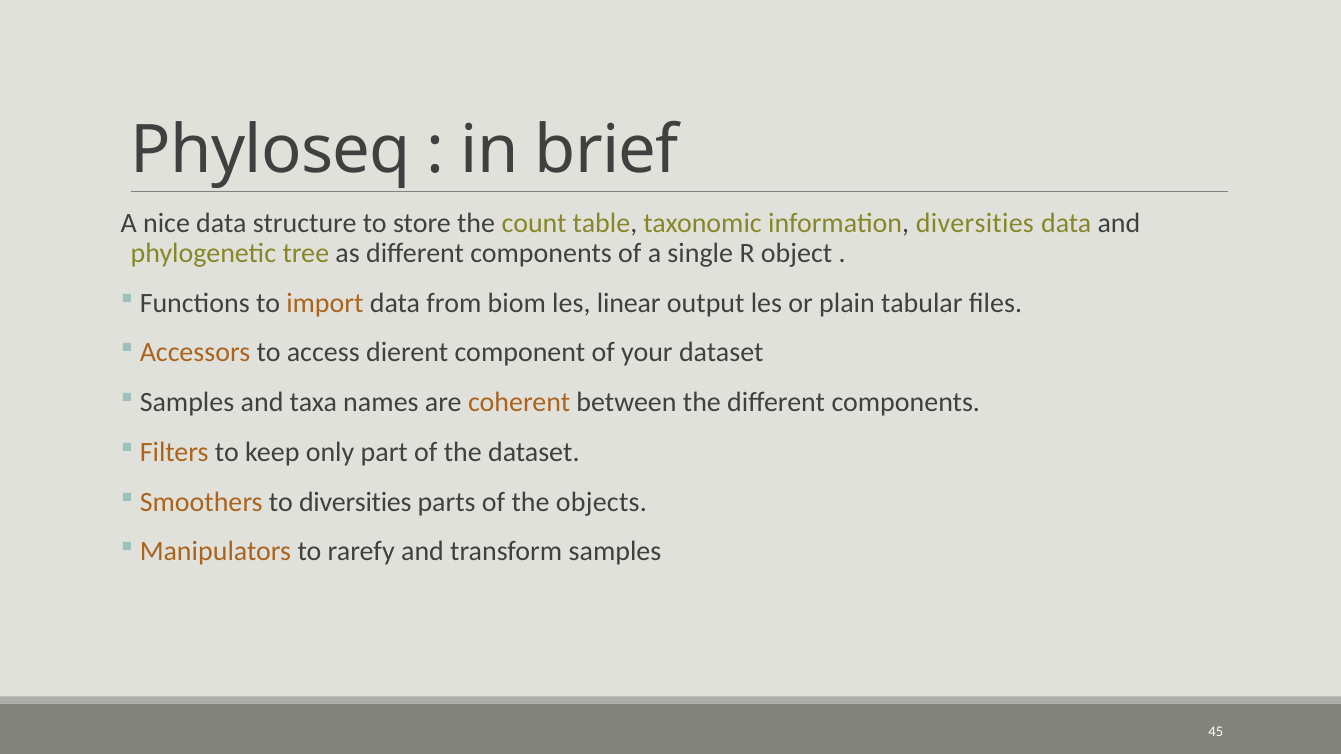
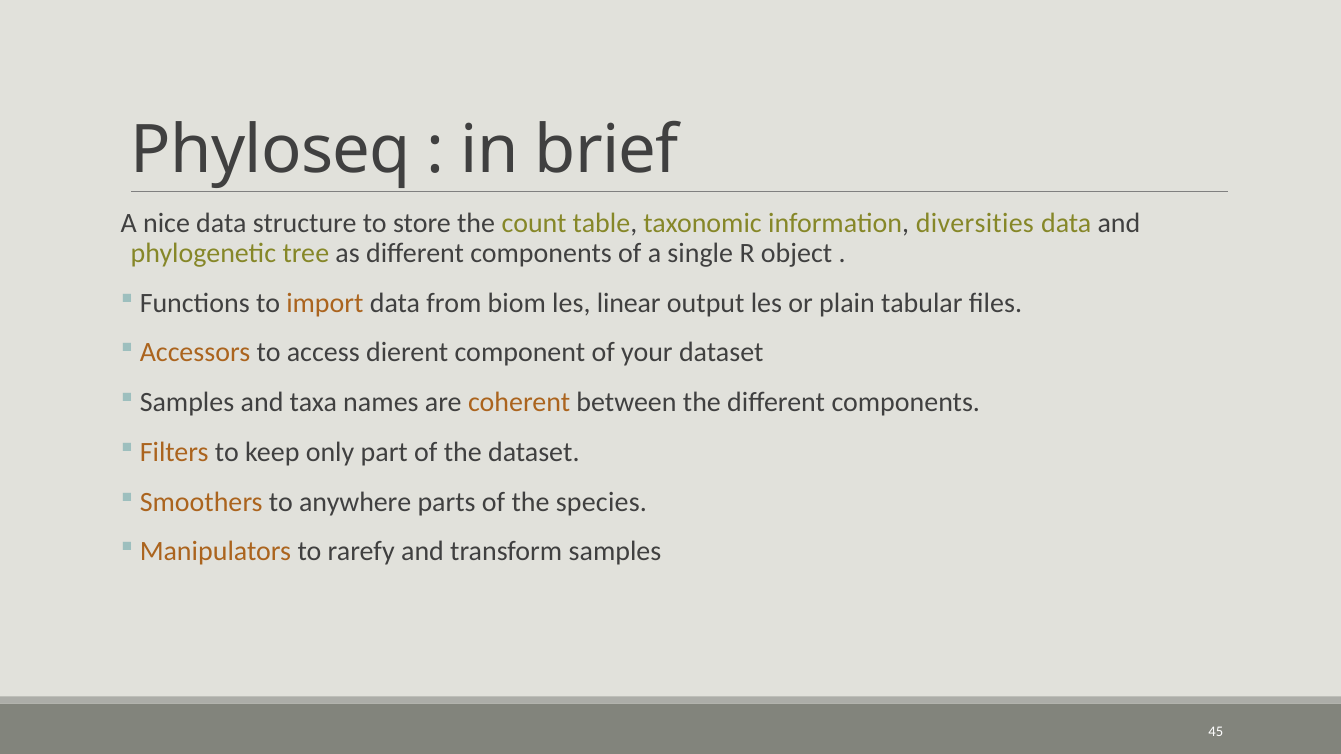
to diversities: diversities -> anywhere (355, 502)
objects: objects -> species (601, 502)
